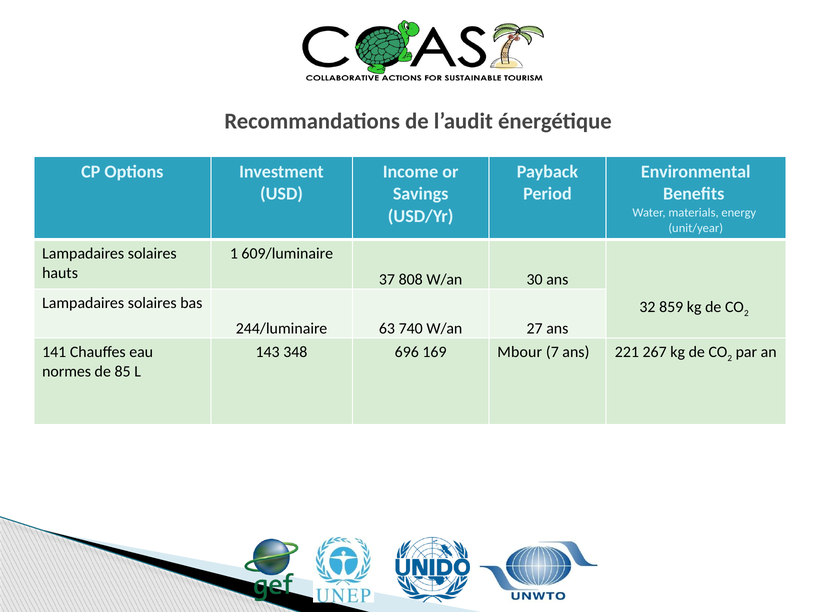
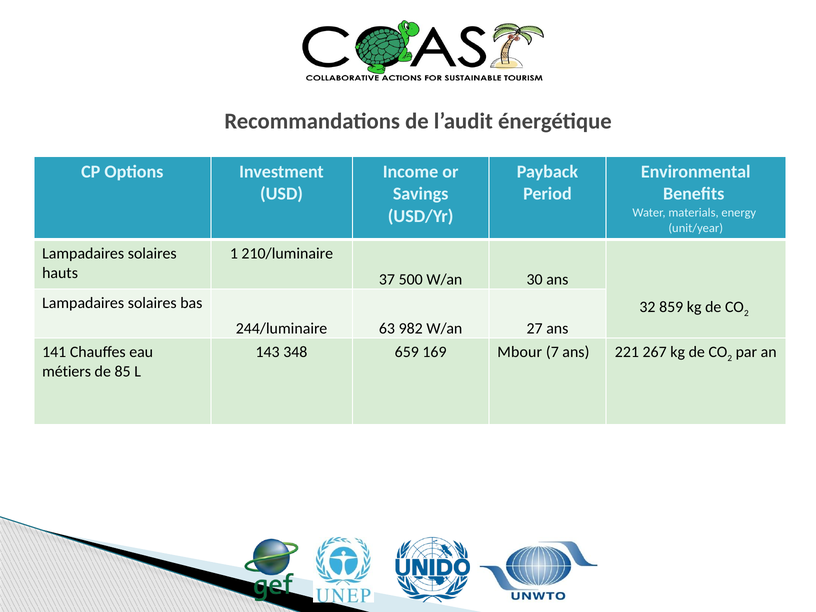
609/luminaire: 609/luminaire -> 210/luminaire (287, 254)
808: 808 -> 500 (411, 279)
740: 740 -> 982 (411, 329)
696: 696 -> 659 (407, 352)
normes: normes -> métiers (67, 371)
